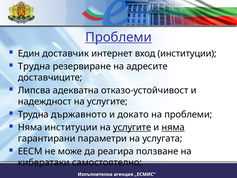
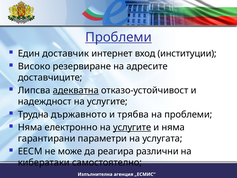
Трудна: Трудна -> Високо (34, 66)
адекватна underline: none -> present (76, 90)
докато: докато -> трябва (133, 114)
Няма институции: институции -> електронно (71, 127)
няма underline: present -> none (173, 127)
ползване: ползване -> различни (157, 151)
